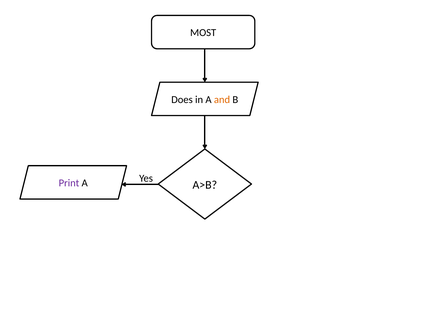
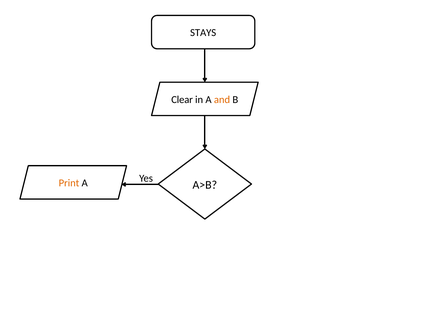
MOST: MOST -> STAYS (203, 33)
Does: Does -> Clear (182, 99)
Print colour: purple -> orange (69, 183)
